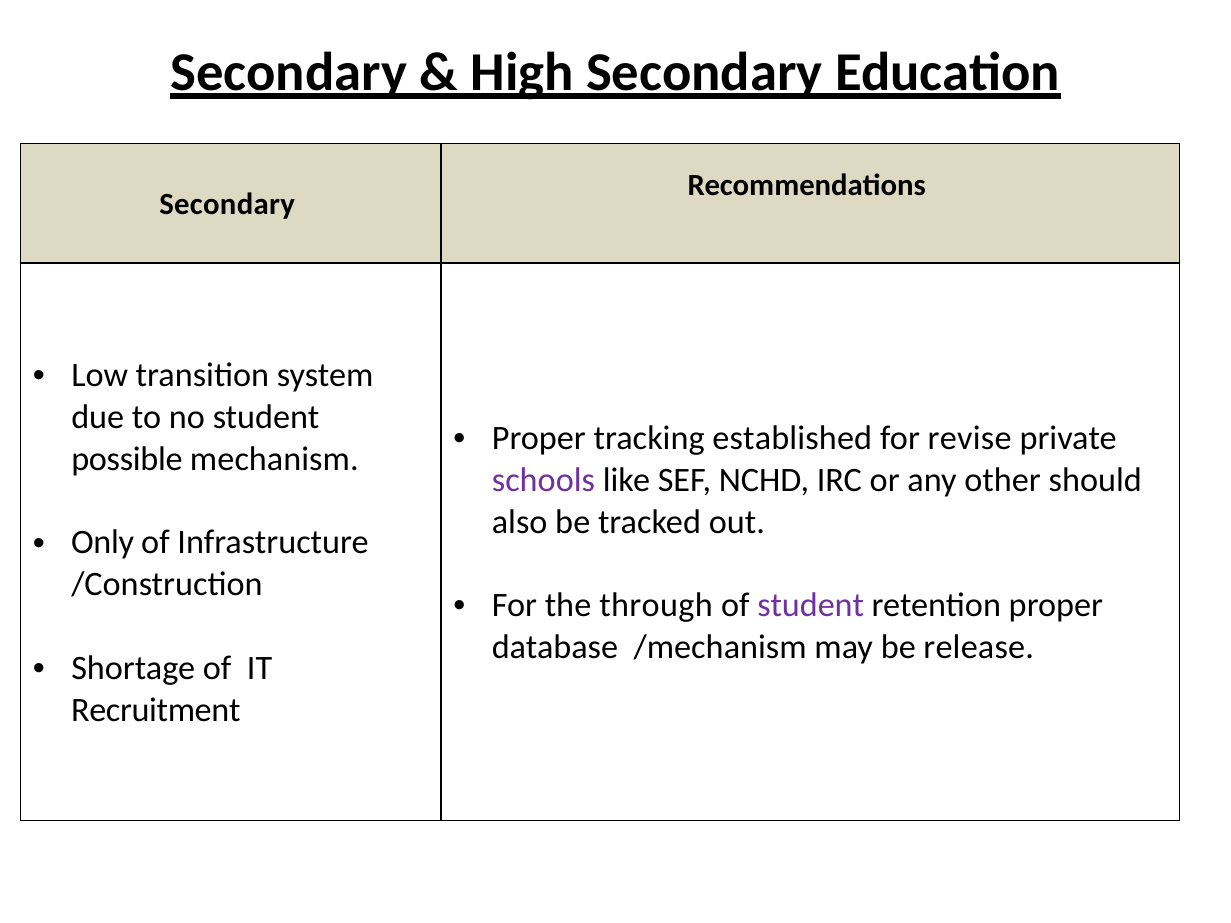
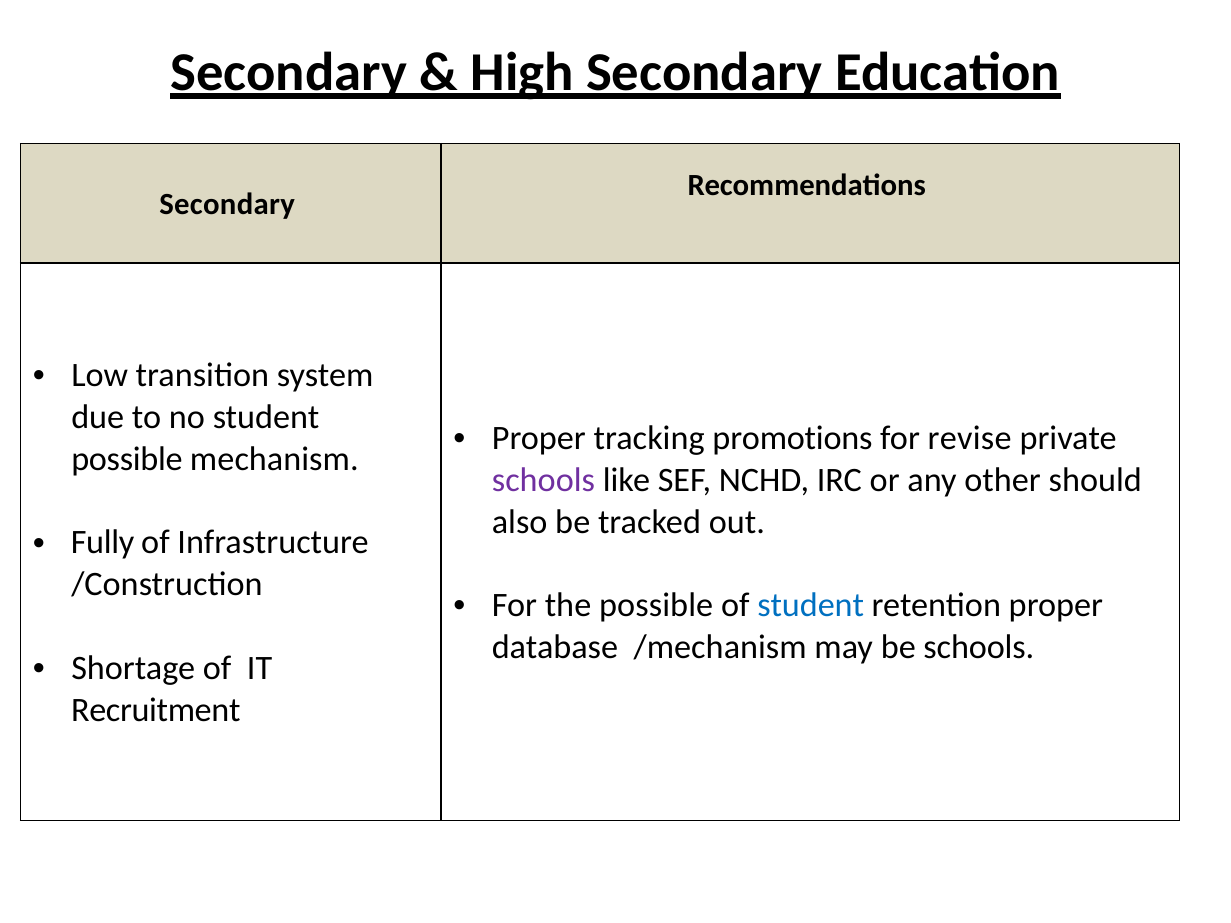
established: established -> promotions (793, 438)
Only: Only -> Fully (103, 543)
the through: through -> possible (656, 606)
student colour: purple -> blue (811, 606)
be release: release -> schools (979, 648)
